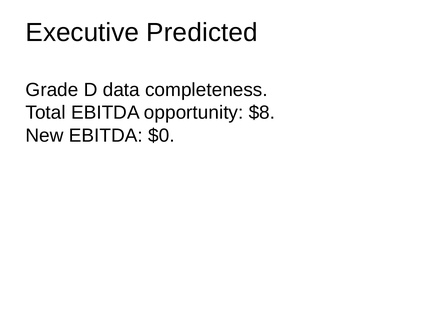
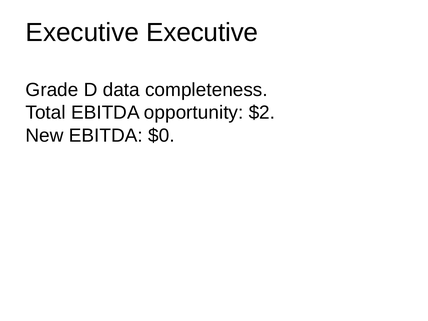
Executive Predicted: Predicted -> Executive (202, 32)
$8: $8 -> $2 (262, 113)
